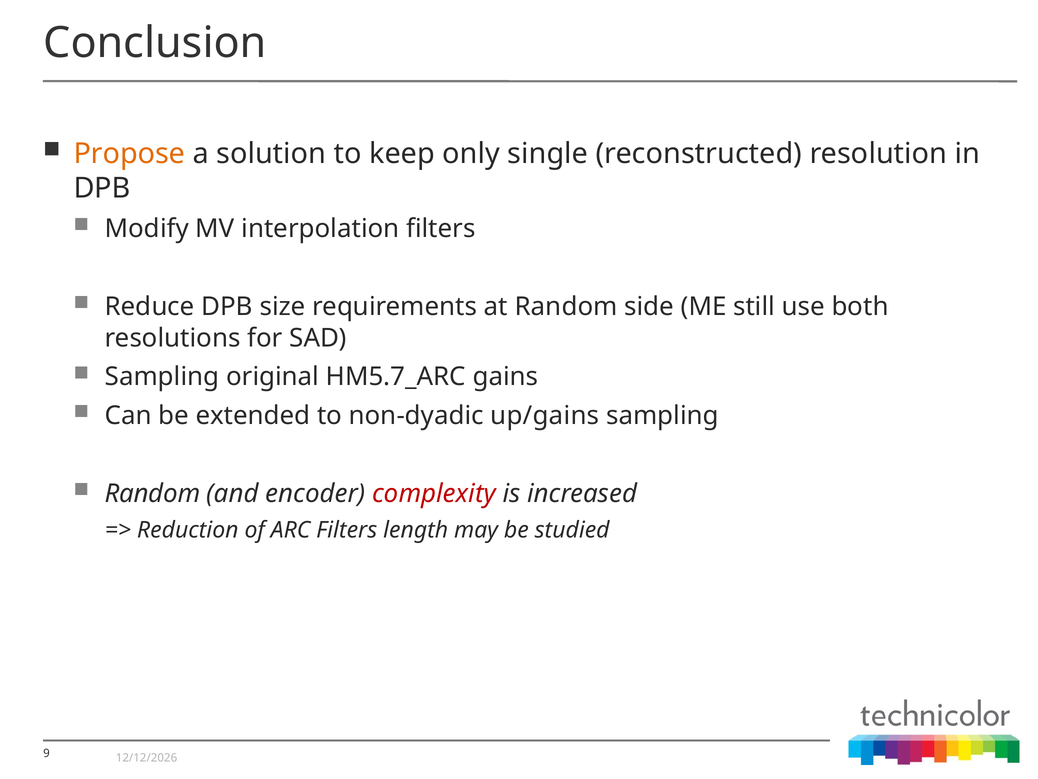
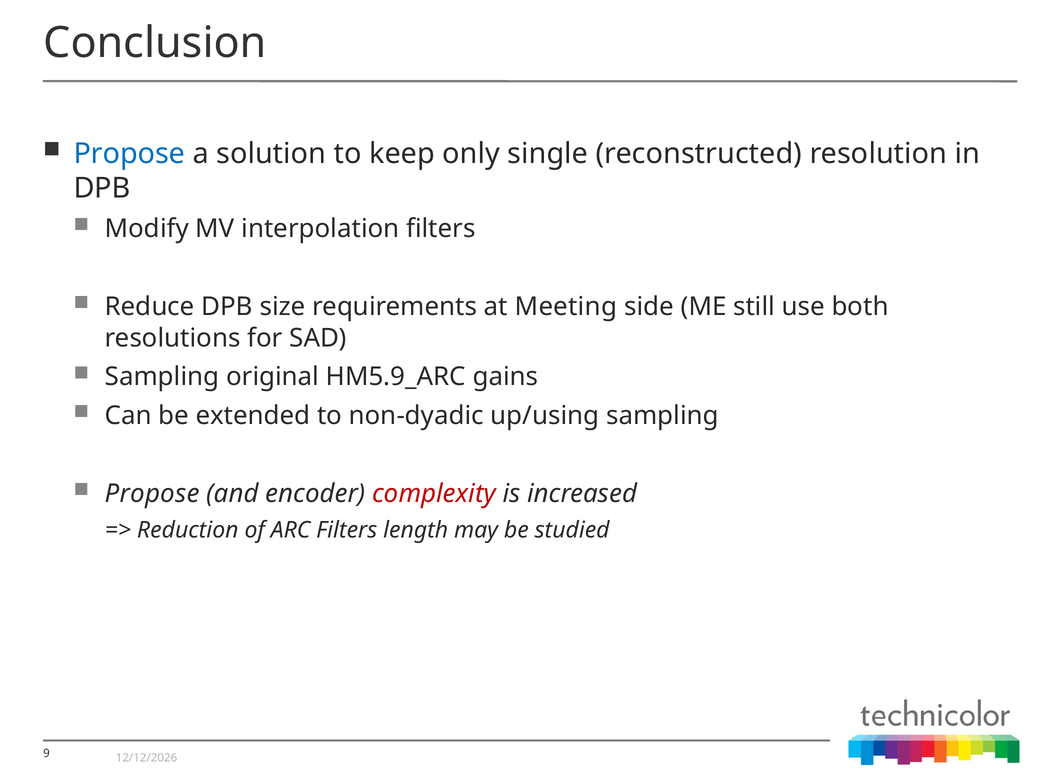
Propose colour: orange -> blue (129, 154)
at Random: Random -> Meeting (566, 307)
HM5.7_ARC: HM5.7_ARC -> HM5.9_ARC (396, 377)
up/gains: up/gains -> up/using (545, 416)
Random: Random -> Propose (152, 494)
